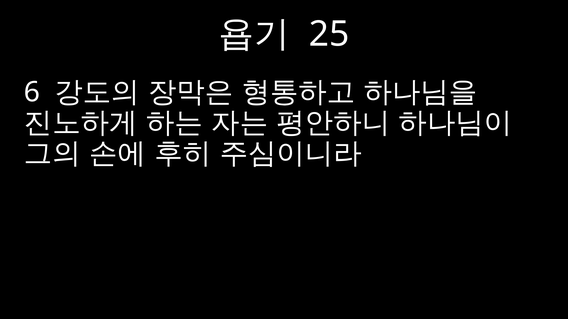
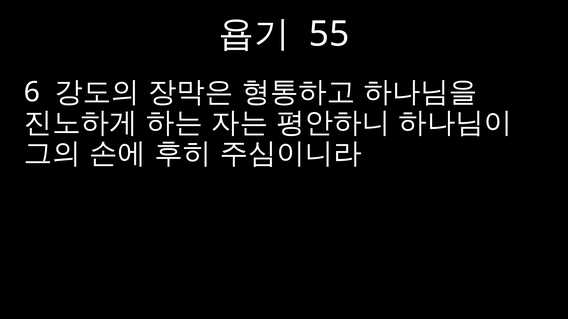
25: 25 -> 55 (329, 34)
